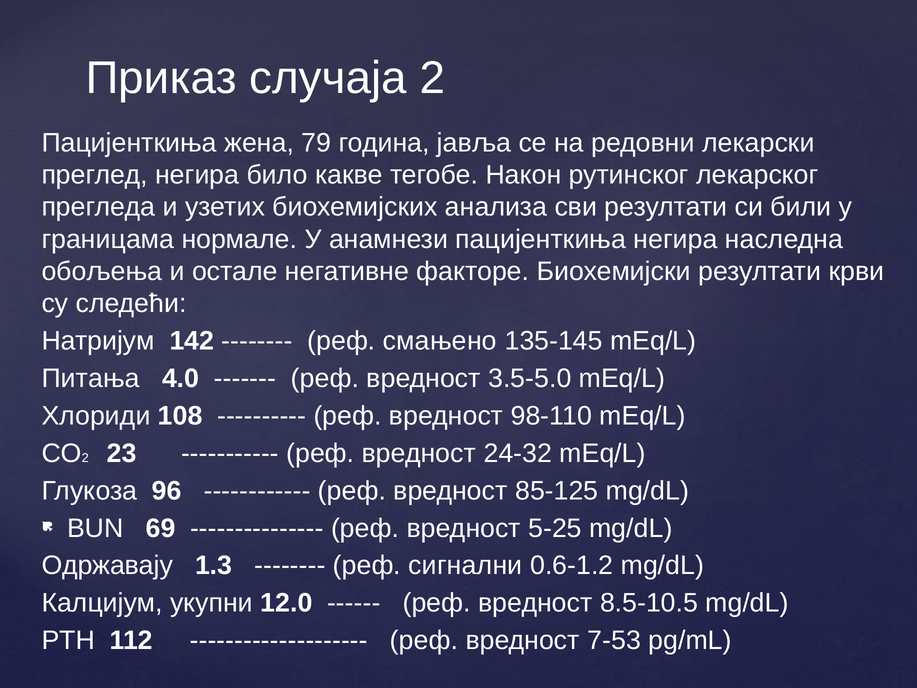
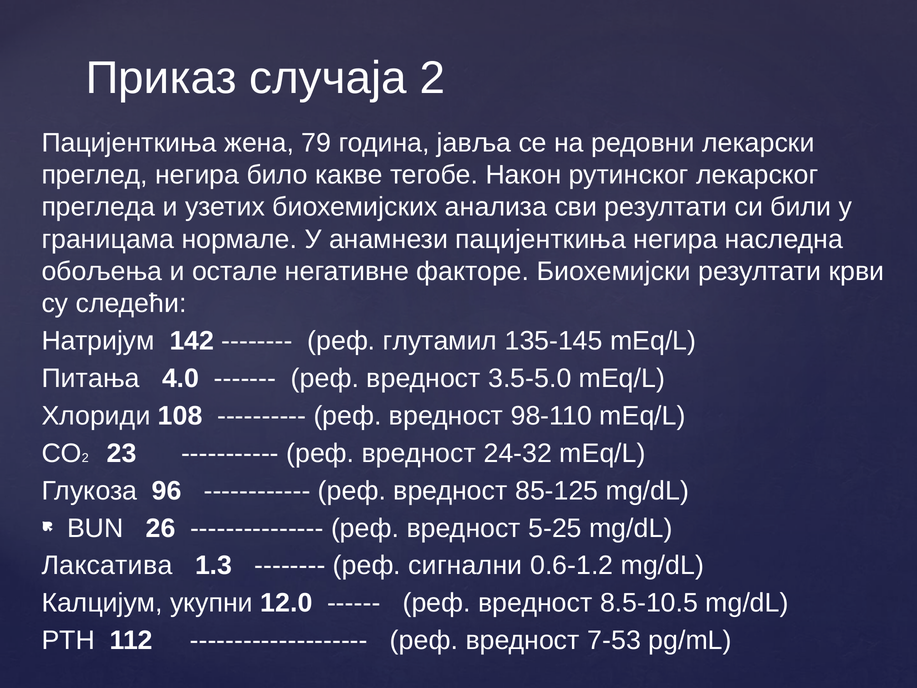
смањено: смањено -> глутамил (440, 341)
69: 69 -> 26 (161, 528)
Одржавају: Одржавају -> Лаксатива (107, 565)
